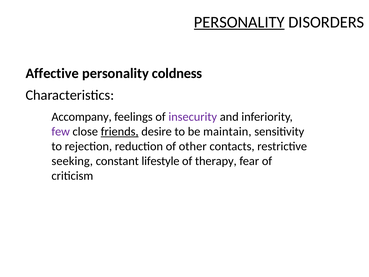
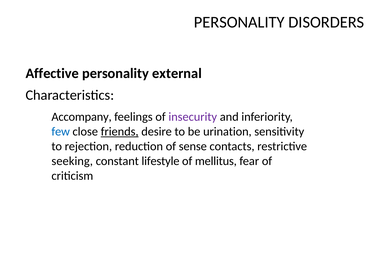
PERSONALITY underline: present -> none (239, 22)
coldness: coldness -> external (177, 73)
few colour: purple -> blue (61, 131)
maintain: maintain -> urination (227, 131)
other: other -> sense (193, 146)
therapy: therapy -> mellitus (216, 161)
